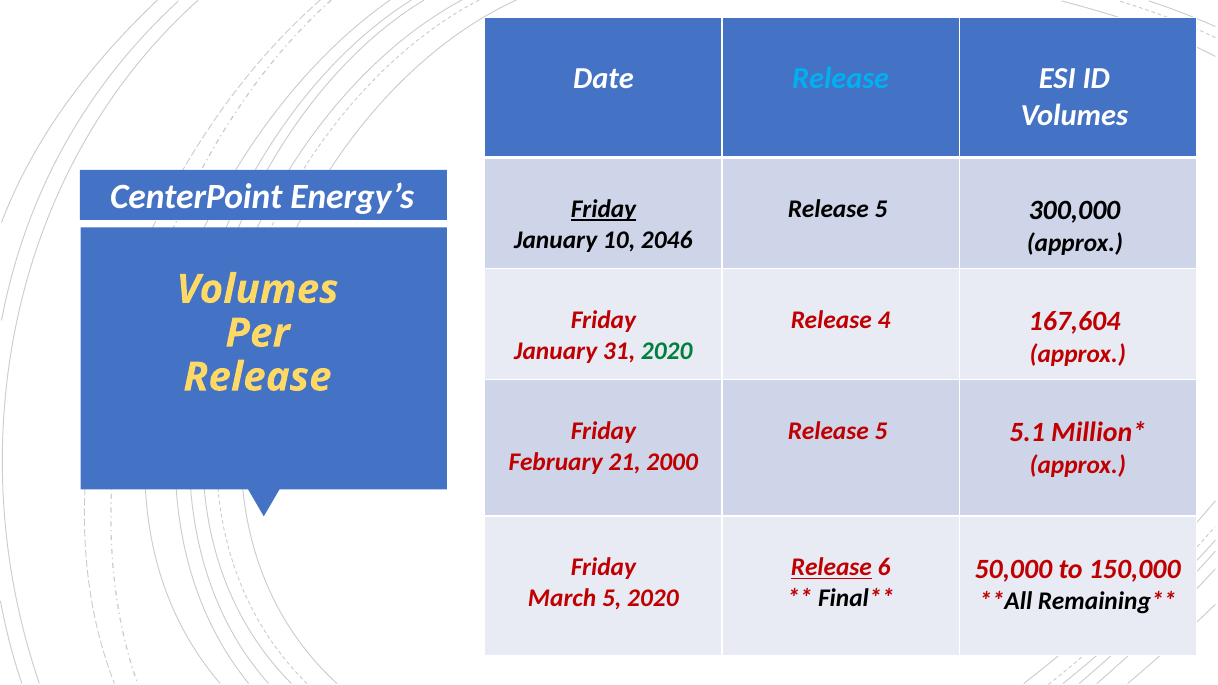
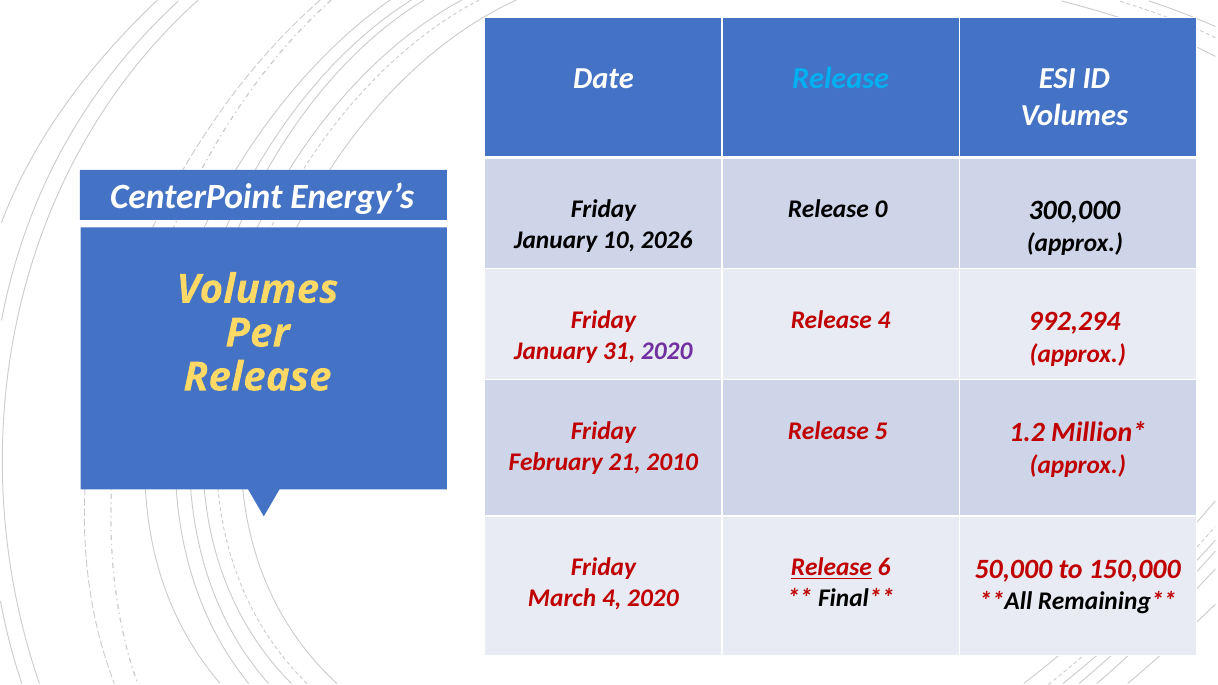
Friday underline: present -> none (603, 209)
5: 5 -> 0 (881, 209)
2046: 2046 -> 2026 (667, 240)
167,604: 167,604 -> 992,294 (1075, 322)
2020 colour: green -> purple (667, 351)
5.1: 5.1 -> 1.2 (1027, 433)
2000: 2000 -> 2010 (672, 462)
March 5: 5 -> 4 (612, 599)
